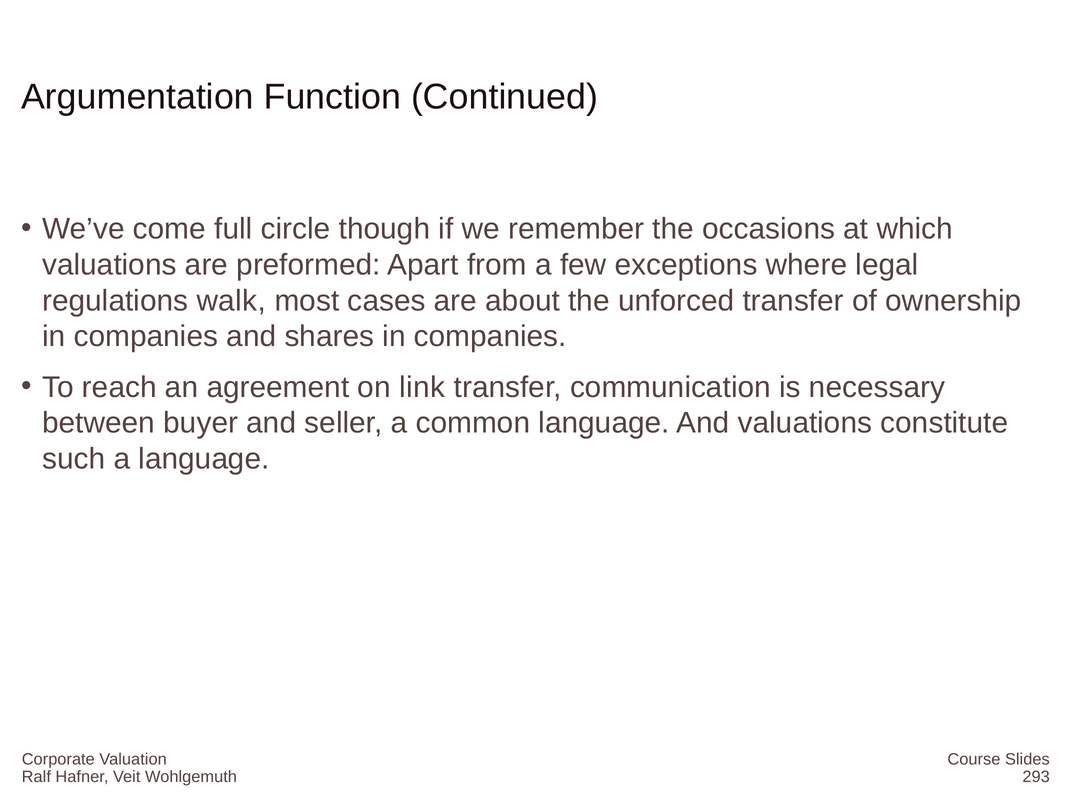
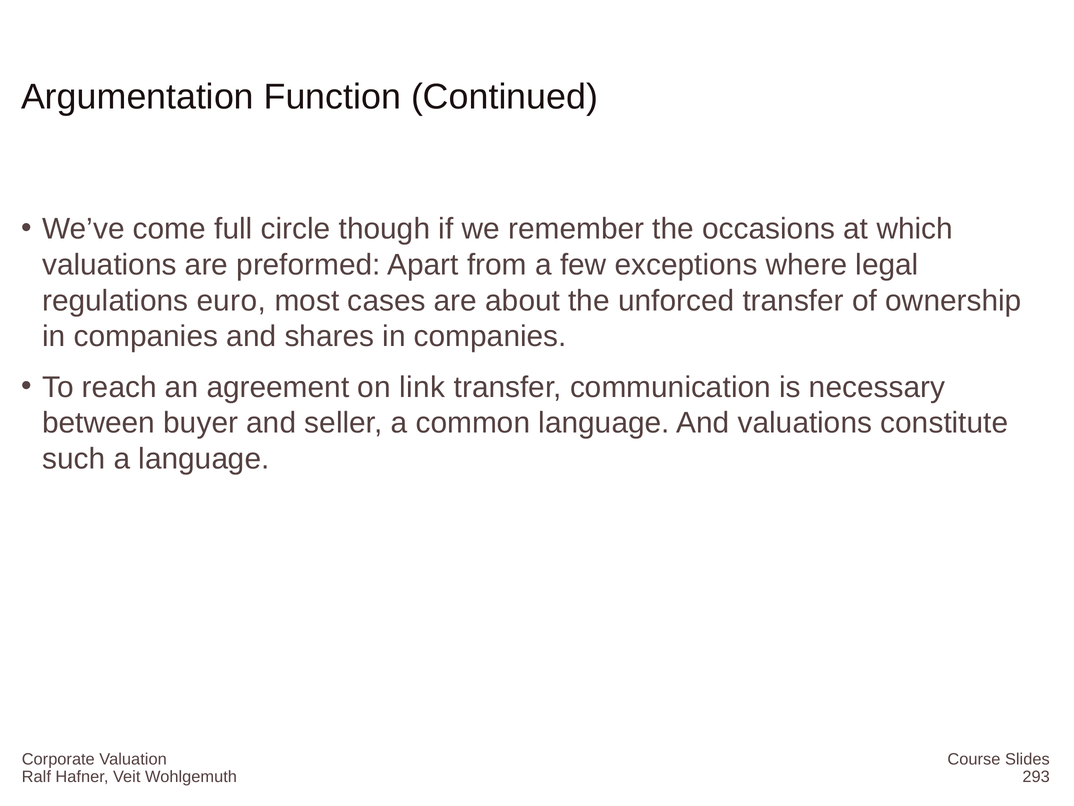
walk: walk -> euro (231, 301)
